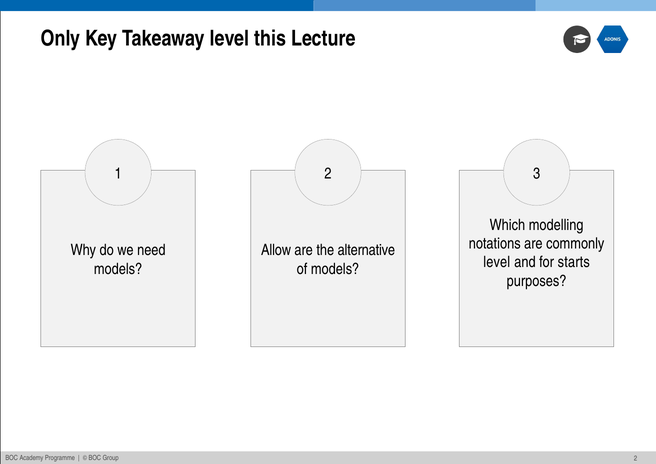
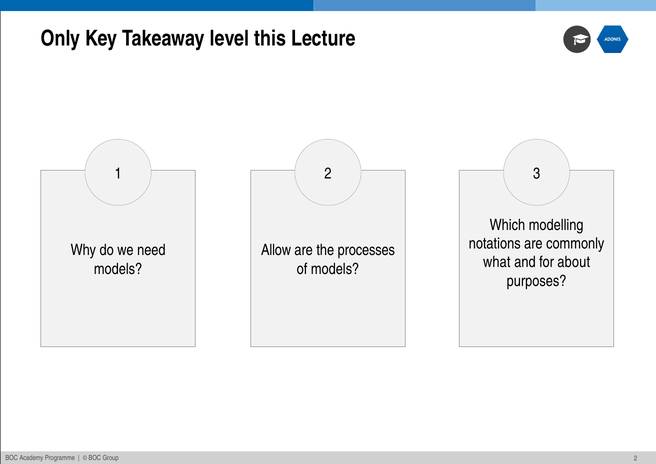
alternative: alternative -> processes (366, 250)
level: level -> what (497, 262)
starts: starts -> about (574, 262)
